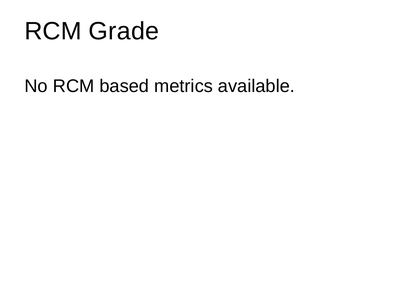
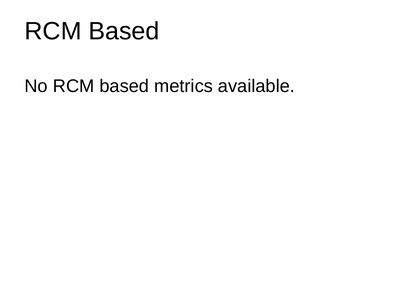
Grade: Grade -> Based (124, 31)
